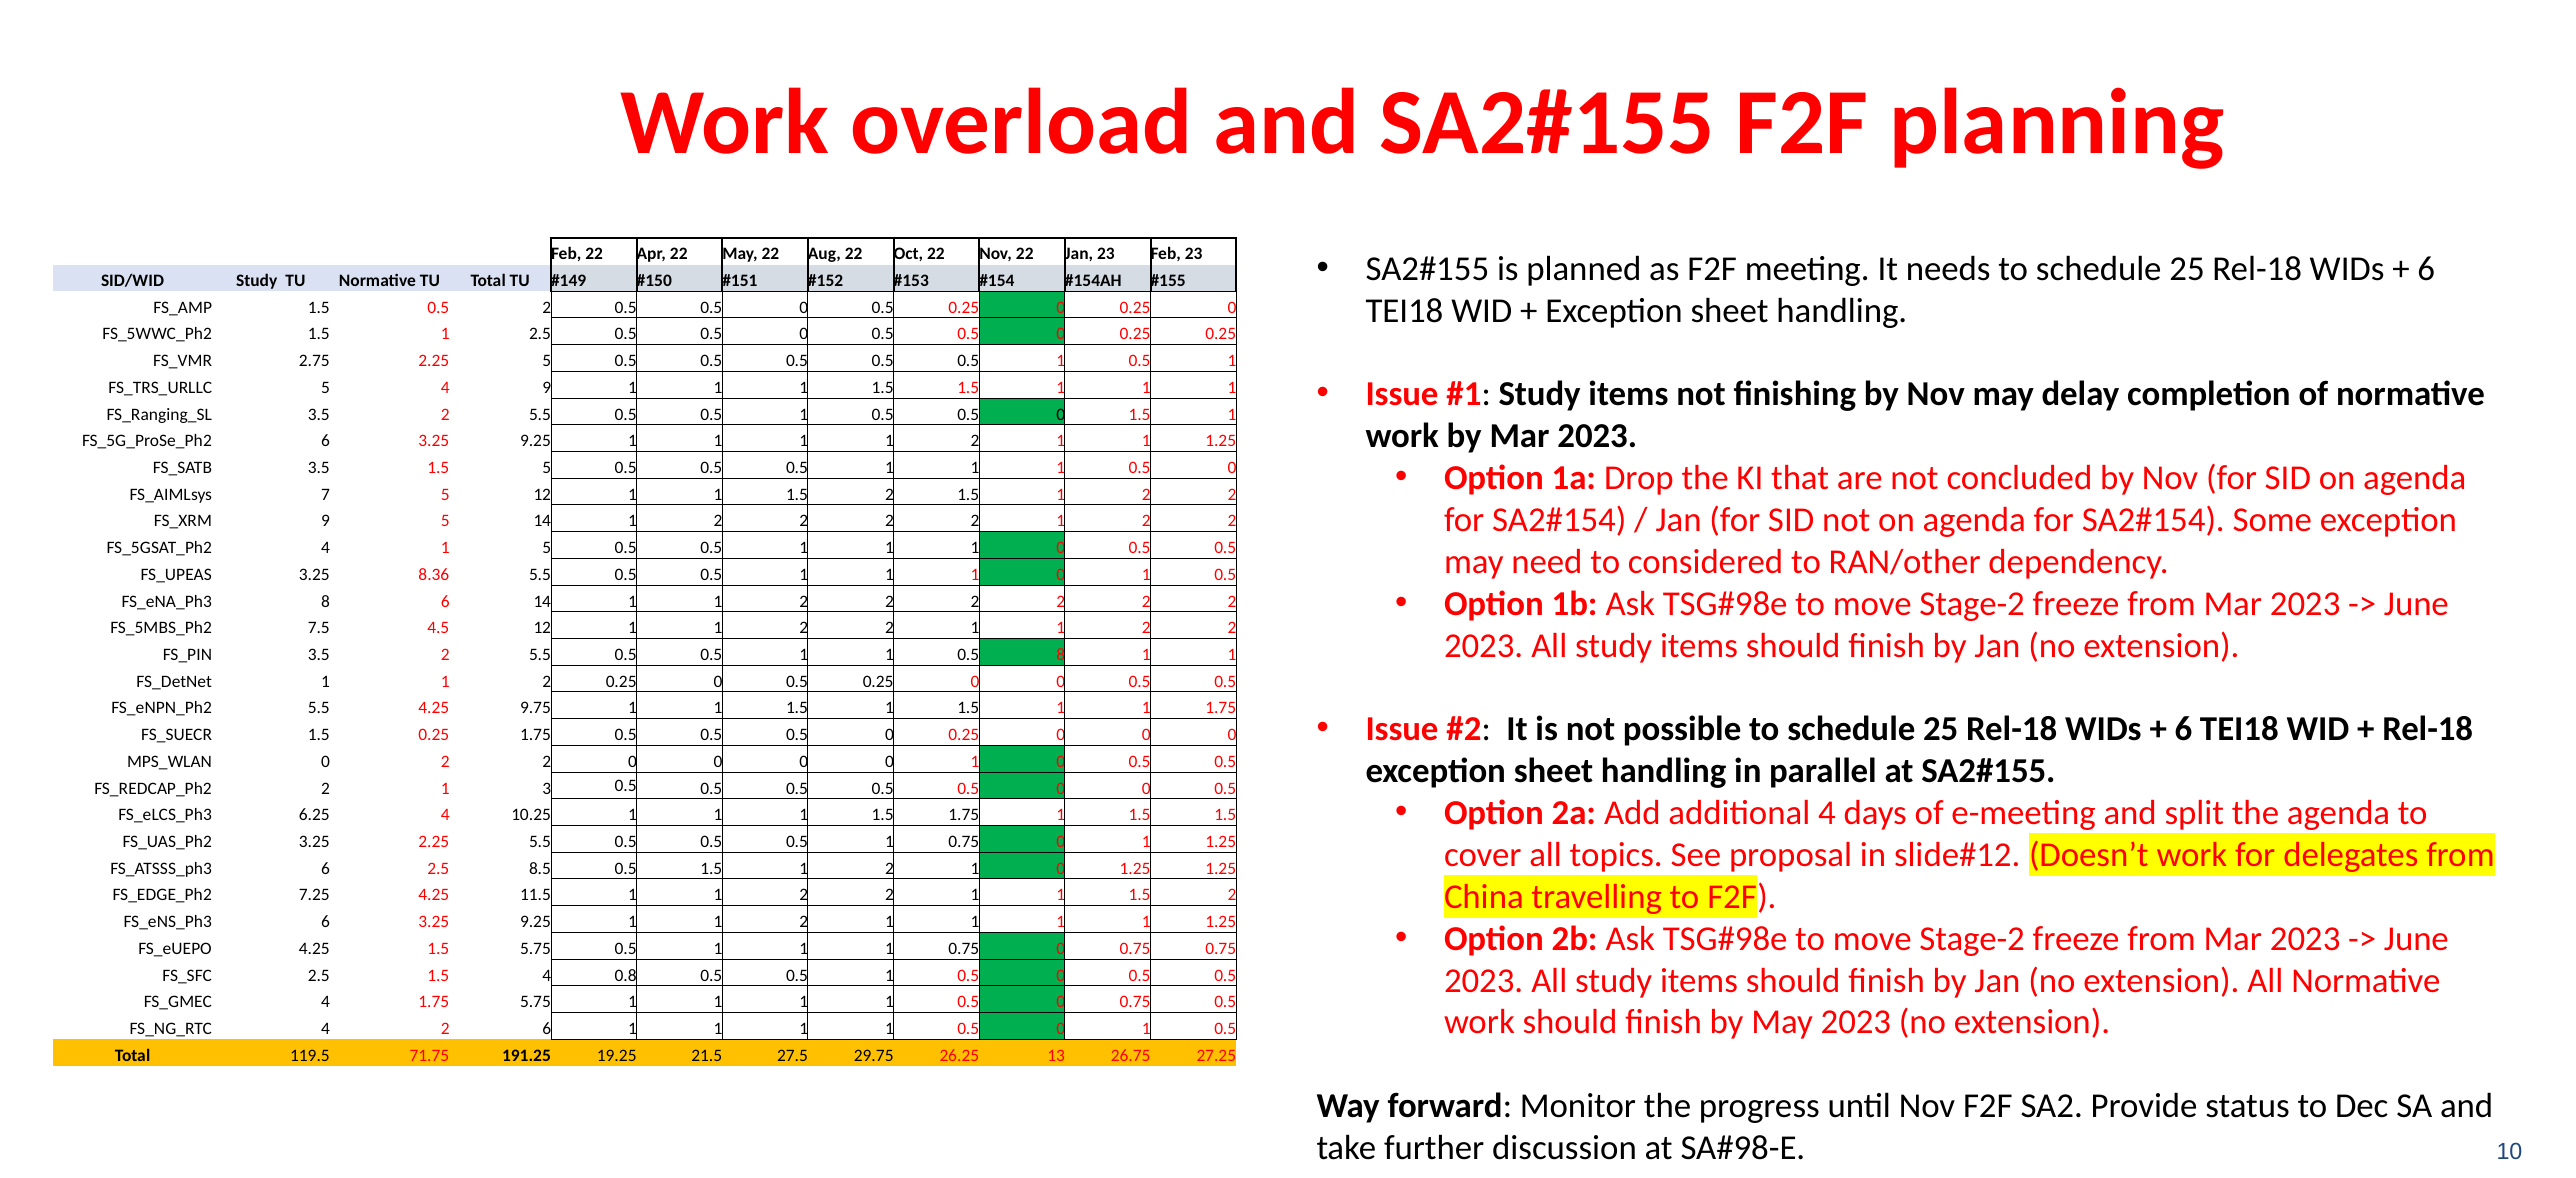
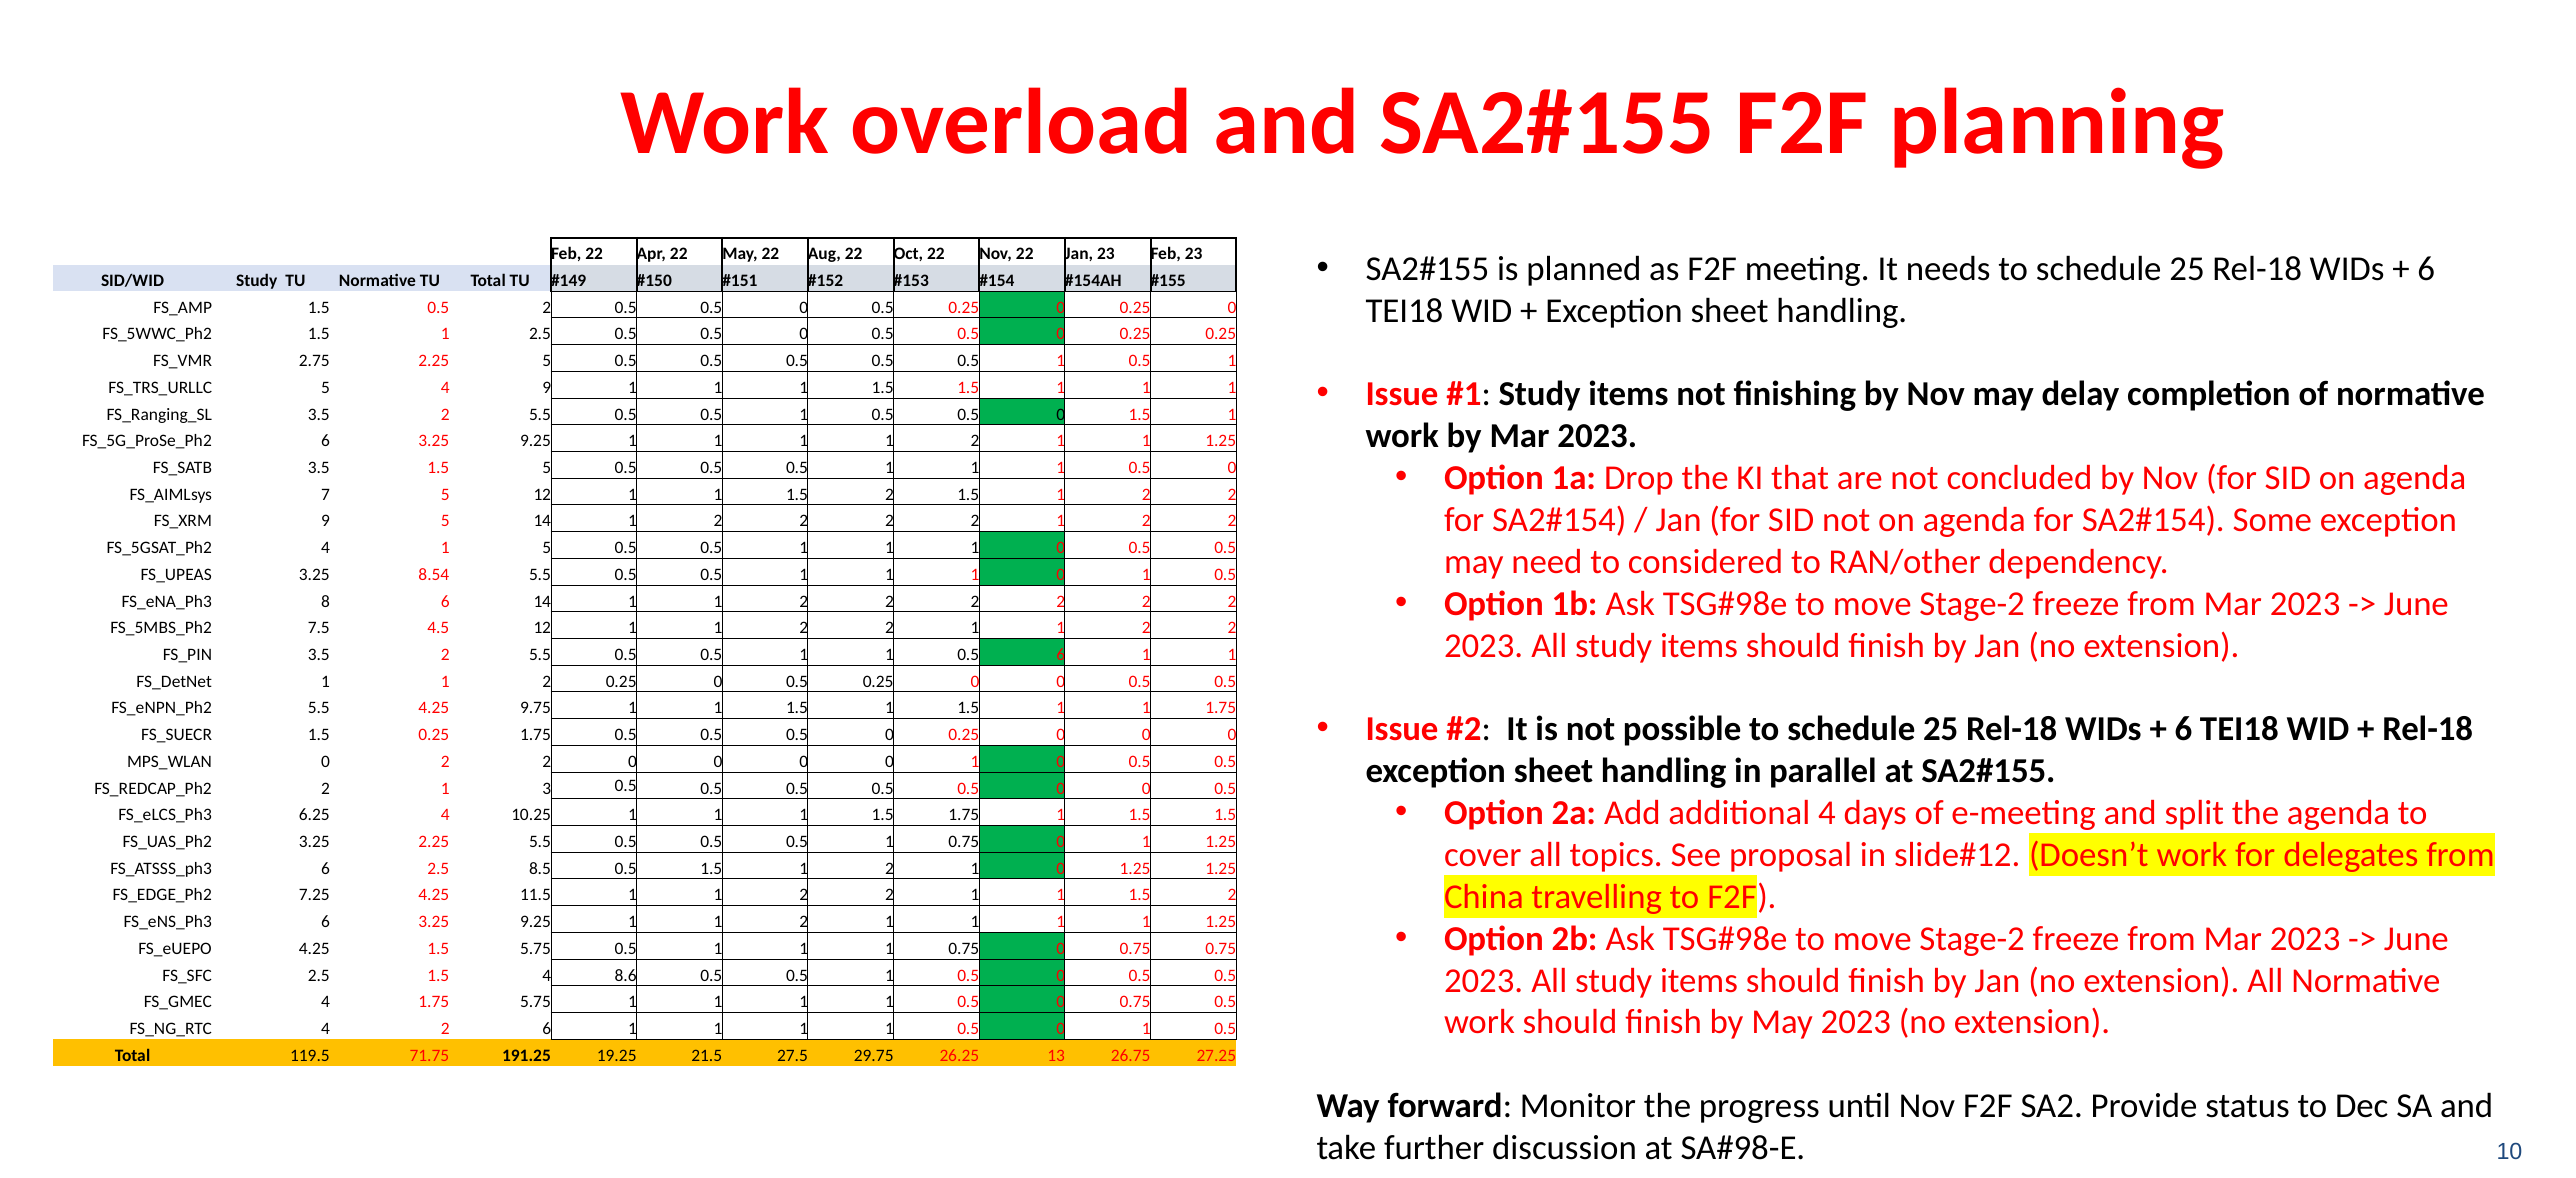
8.36: 8.36 -> 8.54 (434, 575)
0.5 8: 8 -> 6 (1061, 655)
0.8: 0.8 -> 8.6 (626, 975)
